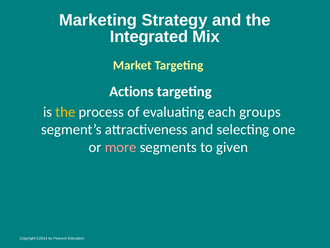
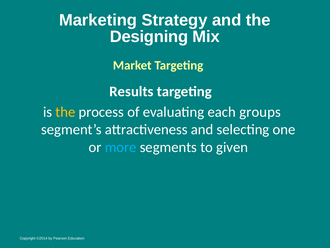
Integrated: Integrated -> Designing (149, 37)
Actions: Actions -> Results (131, 91)
more colour: pink -> light blue (121, 147)
